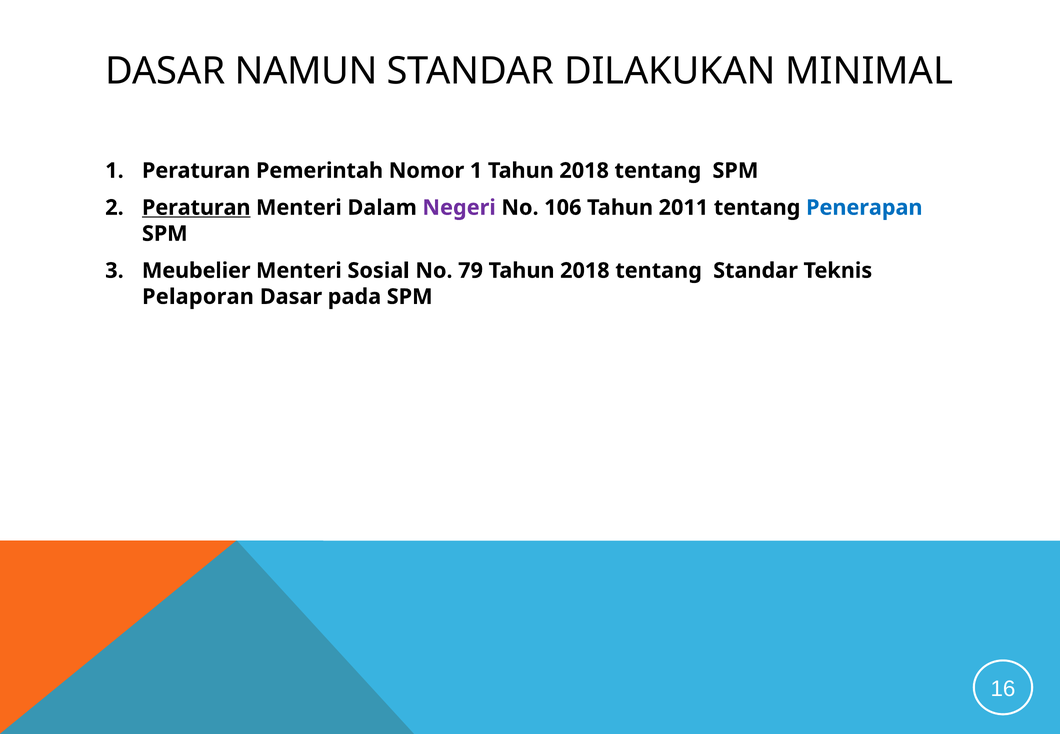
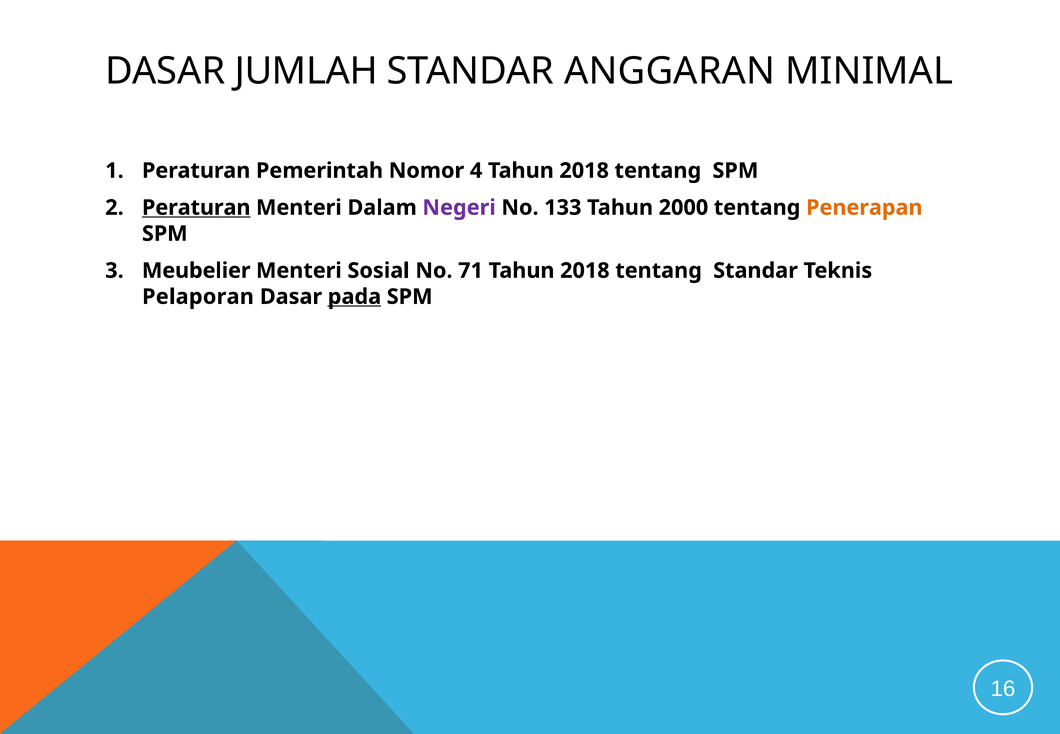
NAMUN: NAMUN -> JUMLAH (306, 71)
DILAKUKAN: DILAKUKAN -> ANGGARAN (670, 71)
Nomor 1: 1 -> 4 (476, 171)
106: 106 -> 133 (563, 208)
2011: 2011 -> 2000 (683, 208)
Penerapan colour: blue -> orange (864, 208)
79: 79 -> 71 (471, 271)
pada underline: none -> present (354, 297)
